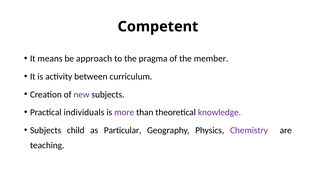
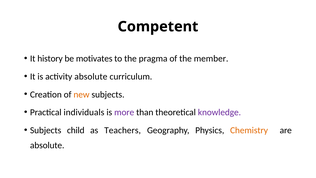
means: means -> history (50, 59)
approach: approach -> motivates (94, 59)
activity between: between -> absolute (91, 76)
new colour: purple -> orange (82, 94)
Particular: Particular -> Teachers (123, 130)
Chemistry colour: purple -> orange (249, 130)
teaching: teaching -> absolute (47, 145)
